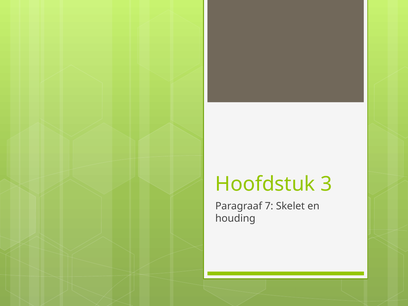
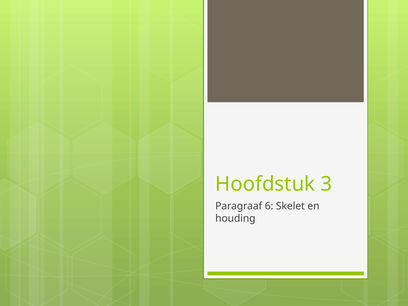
7: 7 -> 6 (269, 206)
